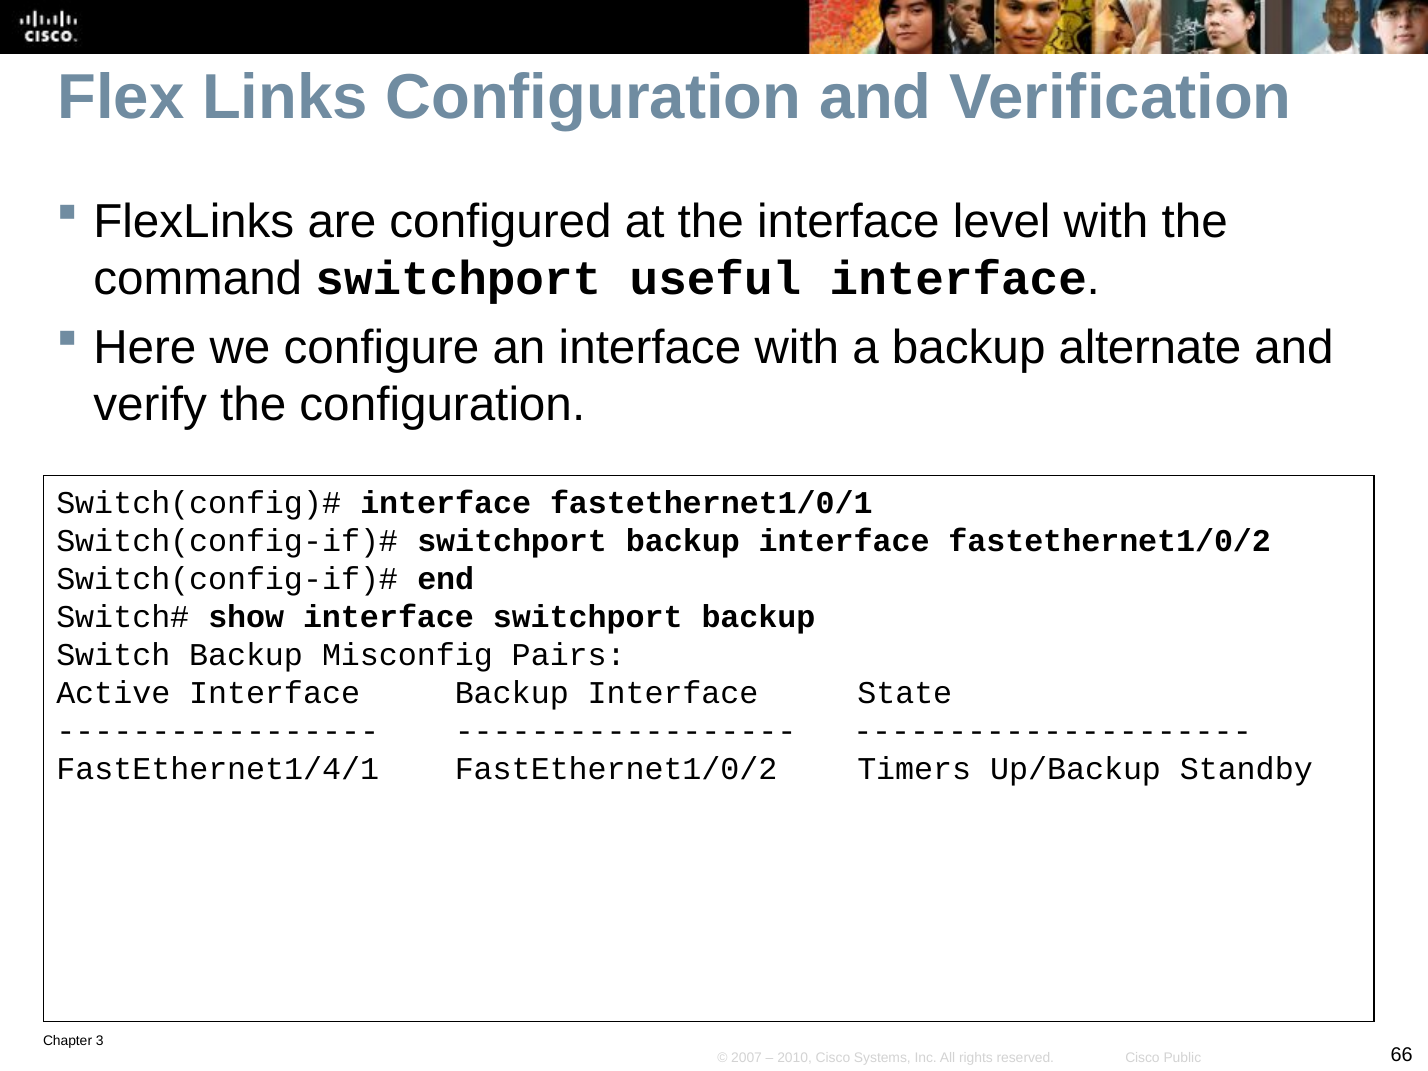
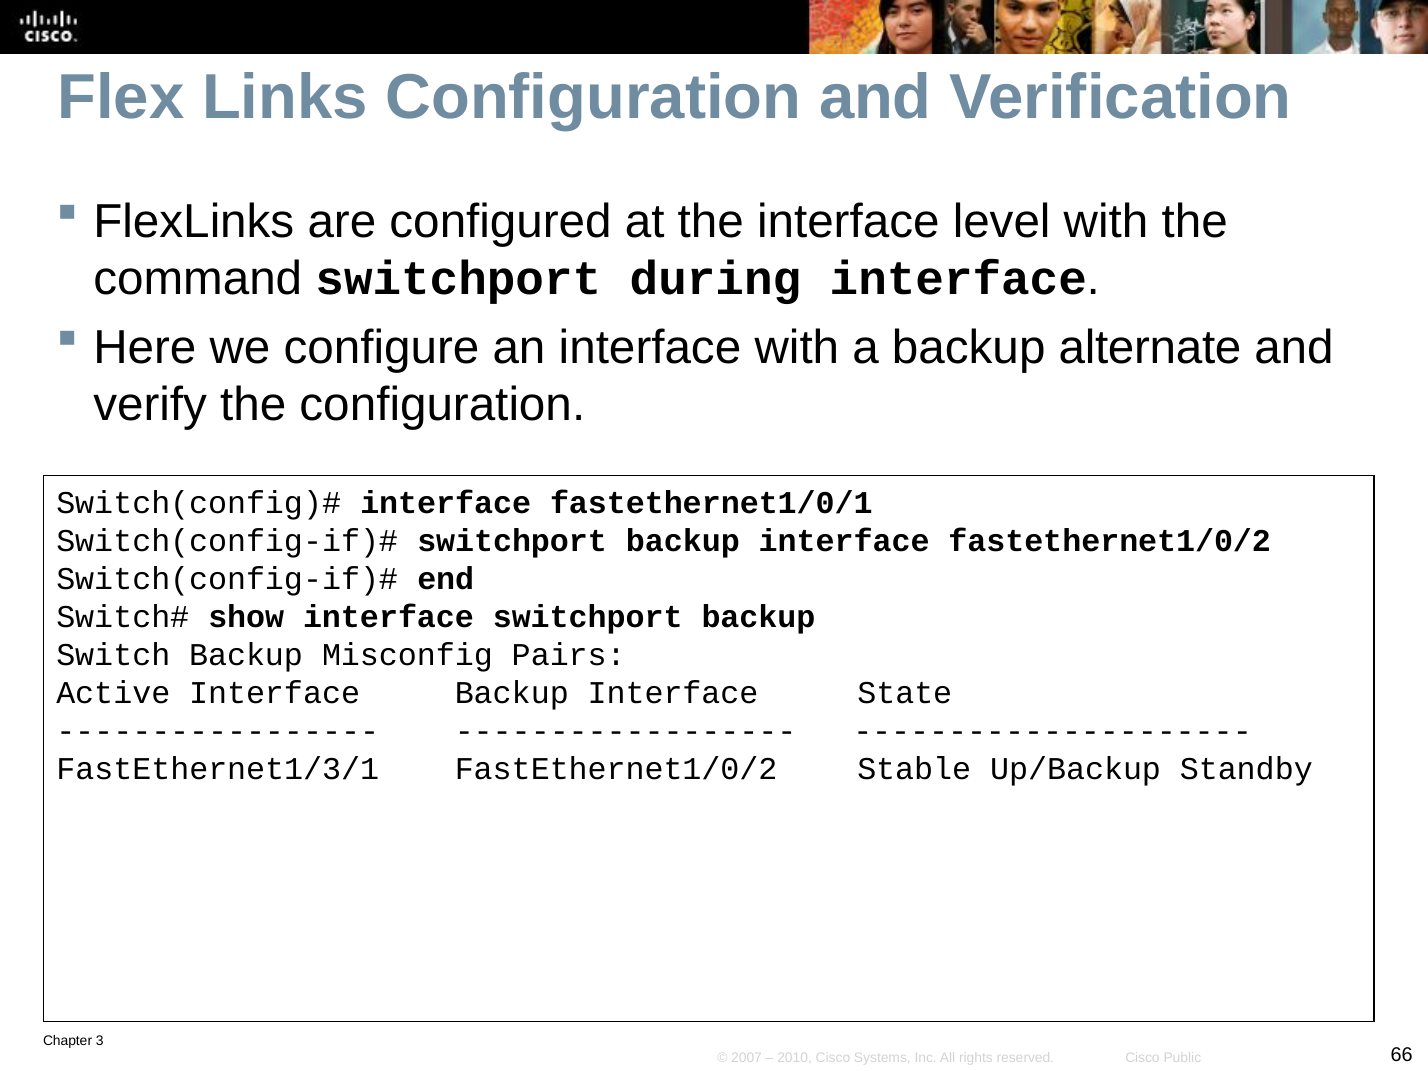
useful: useful -> during (715, 279)
FastEthernet1/4/1: FastEthernet1/4/1 -> FastEthernet1/3/1 (218, 769)
Timers: Timers -> Stable (914, 769)
